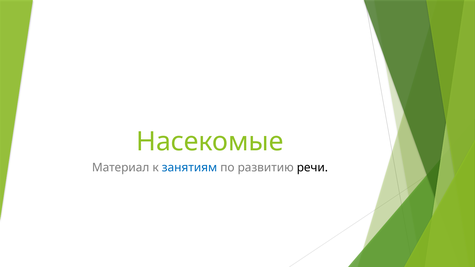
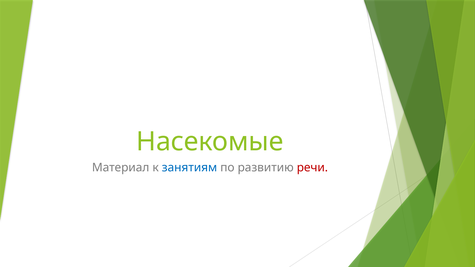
речи colour: black -> red (312, 168)
